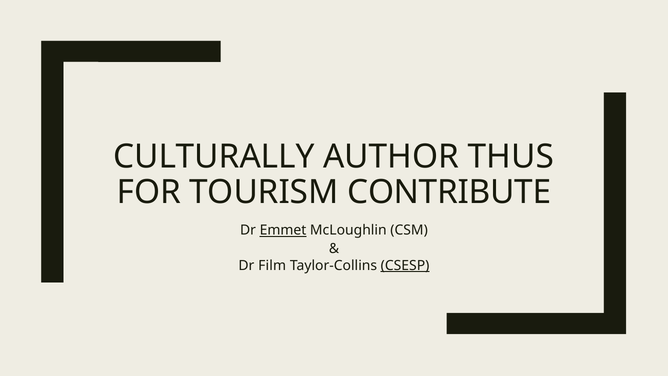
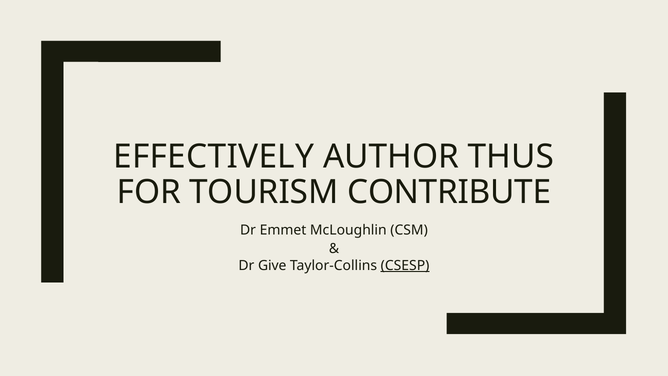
CULTURALLY: CULTURALLY -> EFFECTIVELY (214, 157)
Emmet underline: present -> none (283, 230)
Film: Film -> Give (272, 265)
